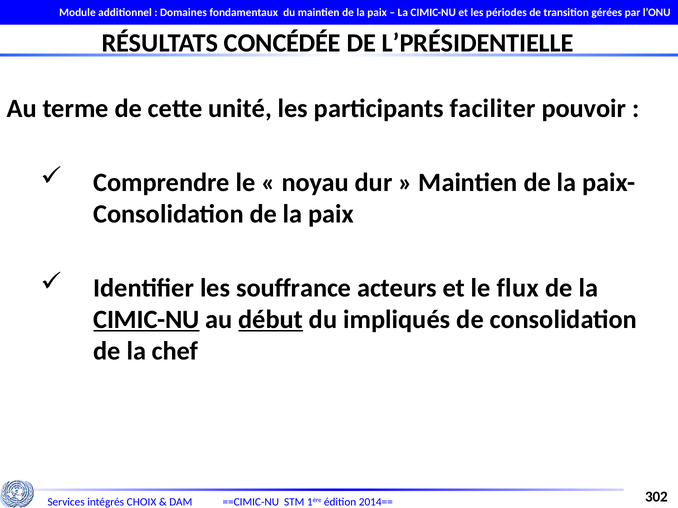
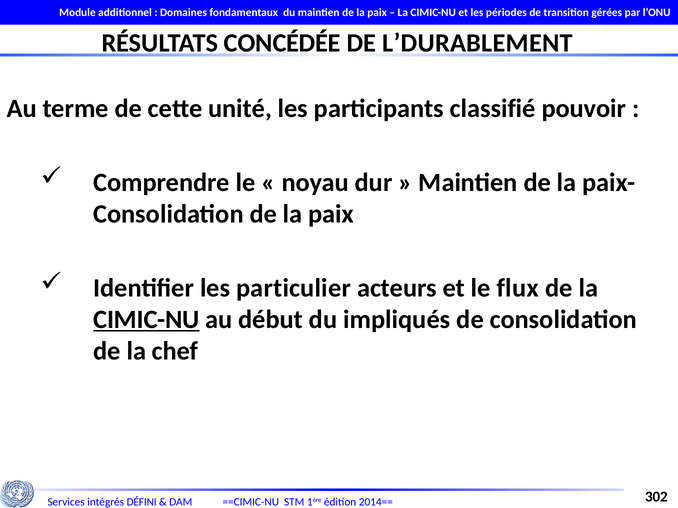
L’PRÉSIDENTIELLE: L’PRÉSIDENTIELLE -> L’DURABLEMENT (478, 43)
faciliter: faciliter -> classifié (493, 109)
souffrance: souffrance -> particulier (294, 288)
début underline: present -> none (271, 320)
CHOIX: CHOIX -> DÉFINI (142, 503)
